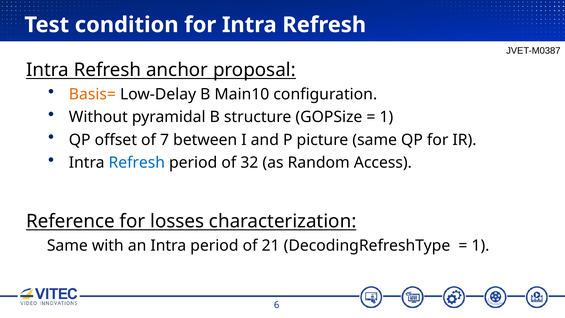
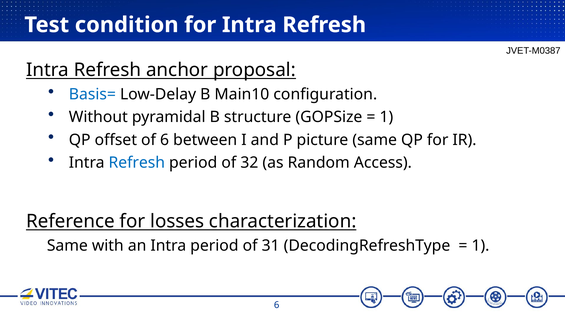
Basis= colour: orange -> blue (92, 94)
of 7: 7 -> 6 (165, 140)
21: 21 -> 31 (271, 246)
